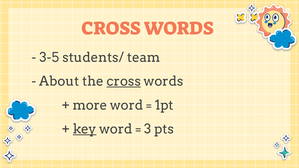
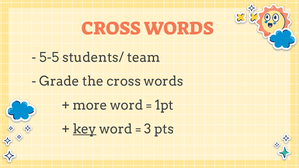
3-5: 3-5 -> 5-5 (49, 58)
About: About -> Grade (59, 81)
cross underline: present -> none (124, 81)
